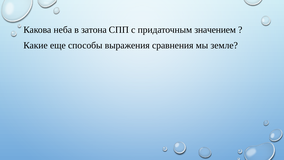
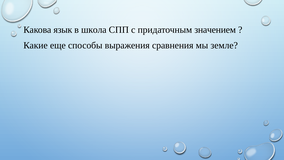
неба: неба -> язык (63, 30)
затона: затона -> школа (94, 30)
